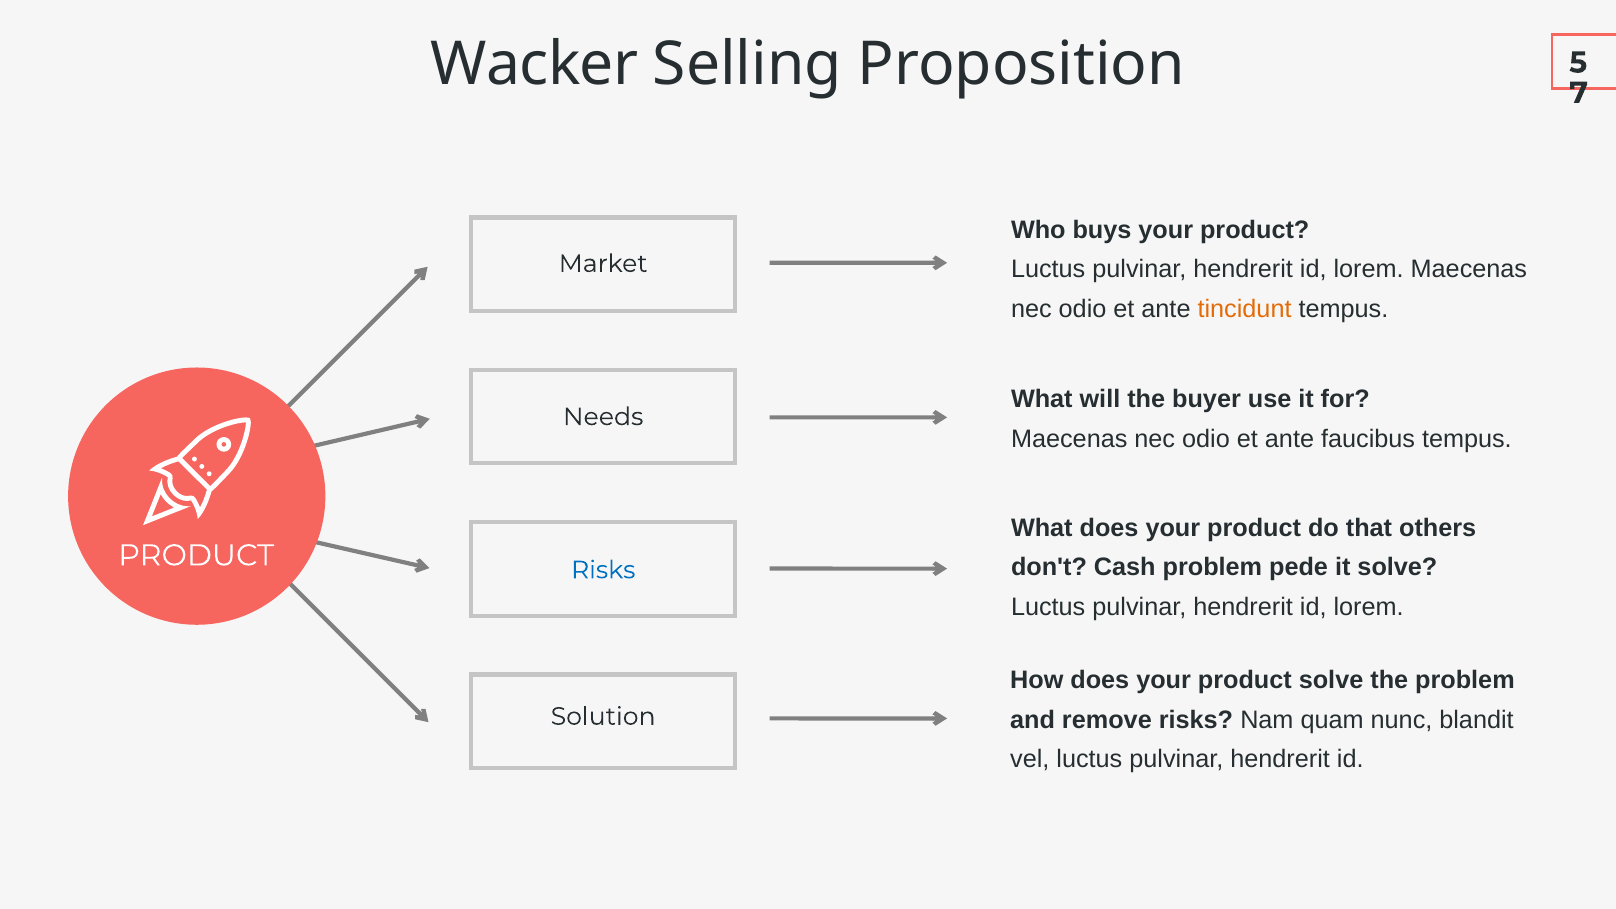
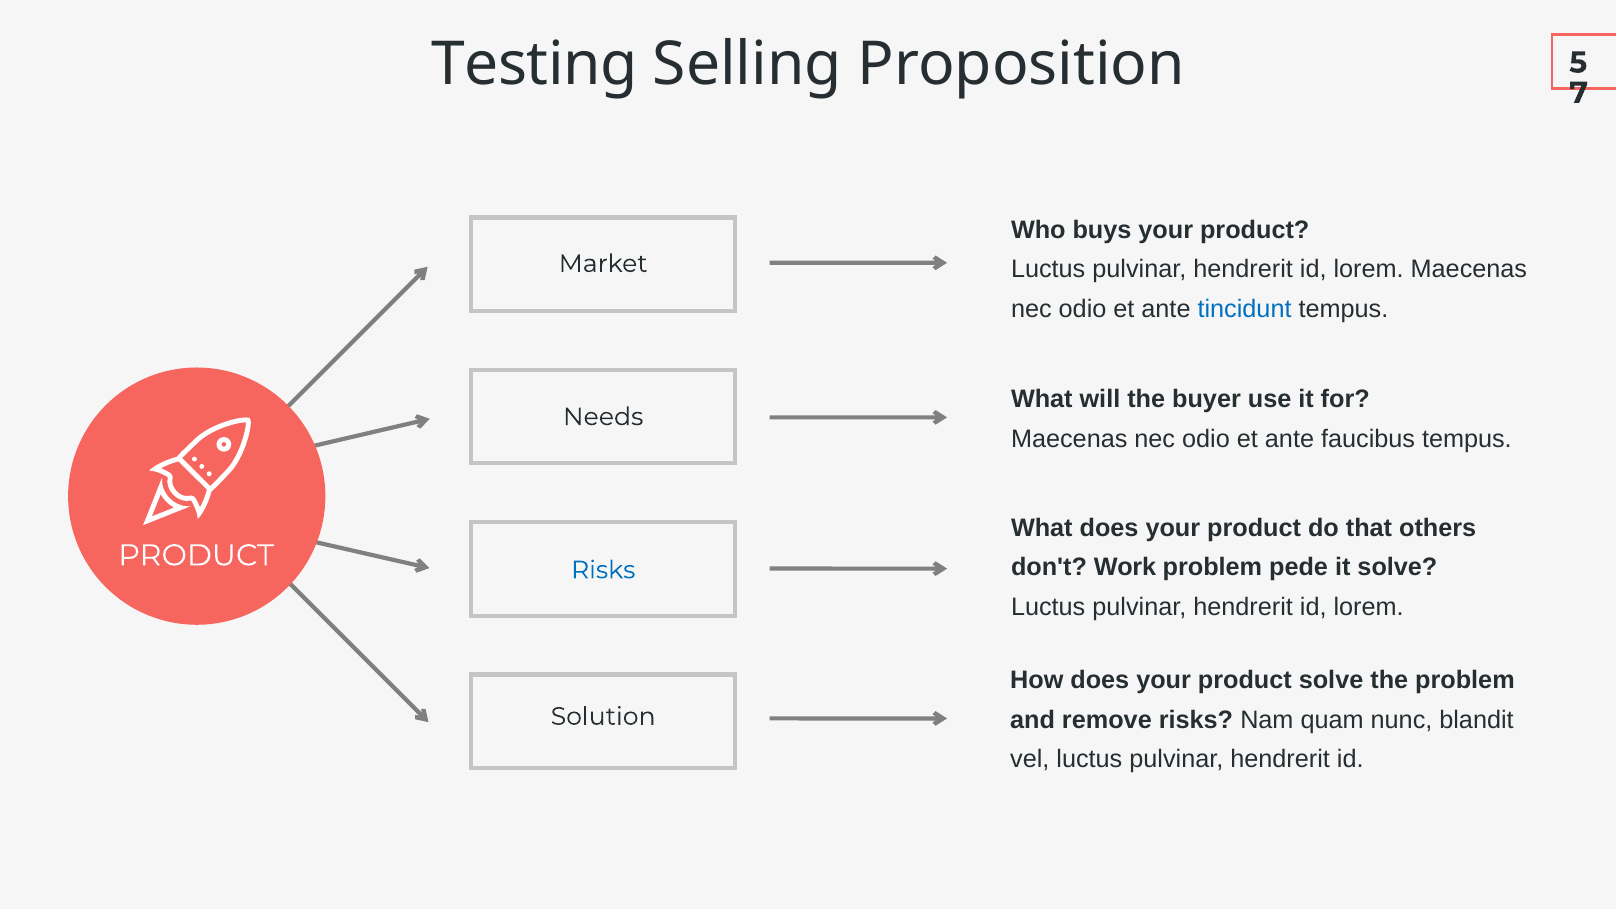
Wacker: Wacker -> Testing (534, 64)
tincidunt colour: orange -> blue (1245, 309)
Cash: Cash -> Work (1125, 567)
